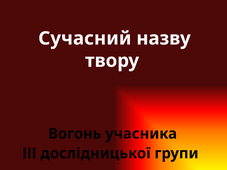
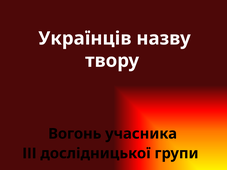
Сучасний: Сучасний -> Українців (85, 38)
